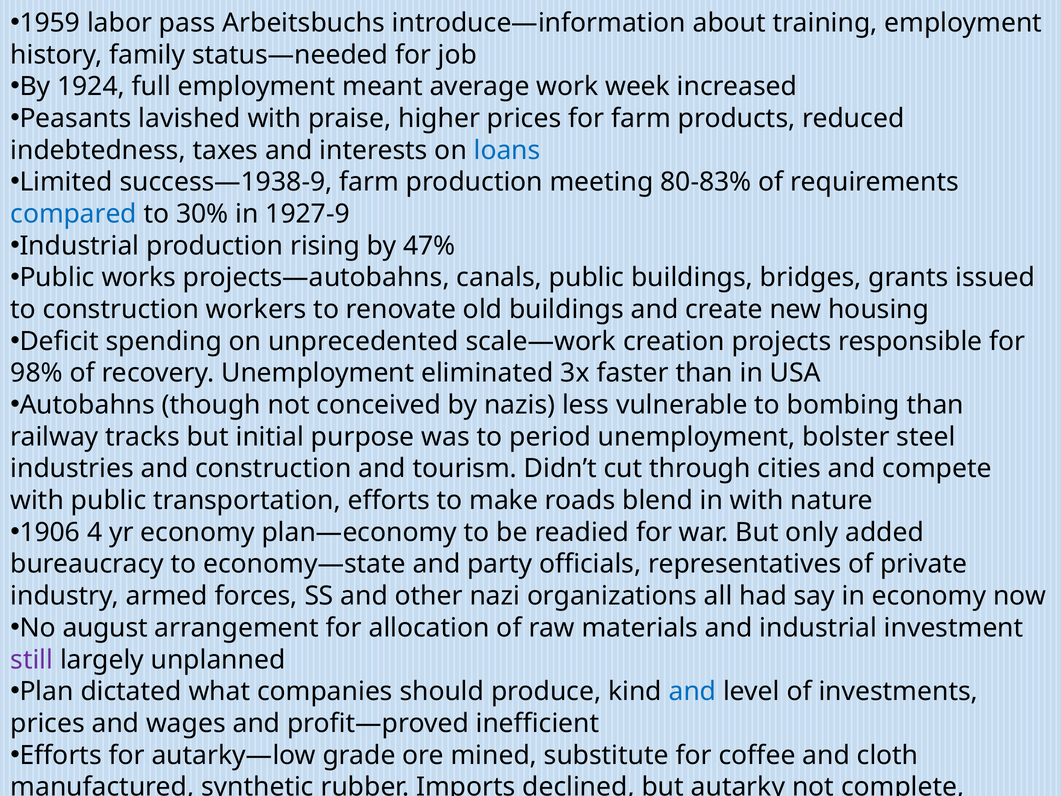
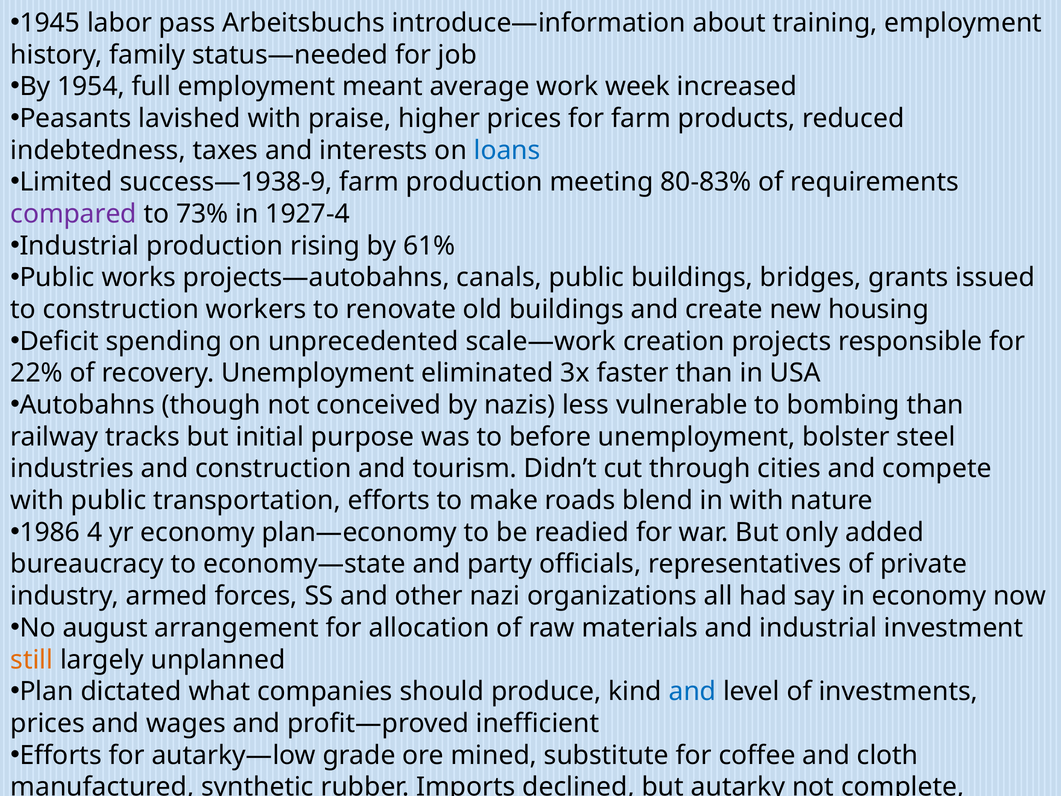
1959: 1959 -> 1945 (50, 23)
1924: 1924 -> 1954 (91, 87)
compared colour: blue -> purple (74, 214)
30%: 30% -> 73% (202, 214)
1927-9: 1927-9 -> 1927-4 (308, 214)
47%: 47% -> 61% (429, 246)
98%: 98% -> 22% (37, 373)
period: period -> before (550, 437)
1906: 1906 -> 1986 (50, 532)
still colour: purple -> orange (32, 660)
